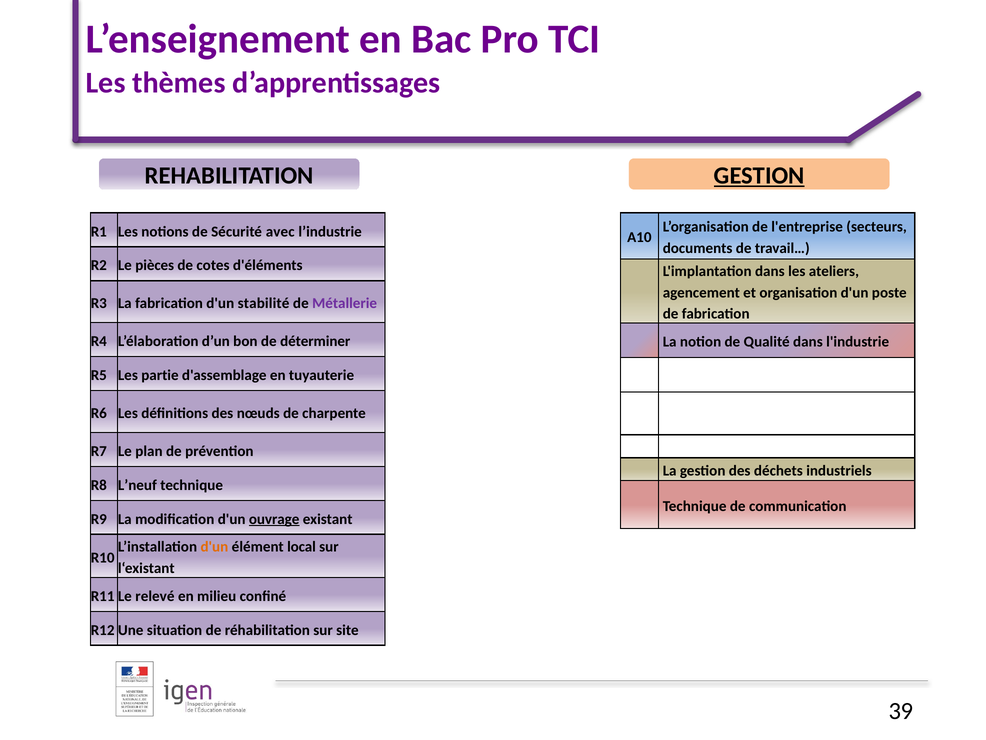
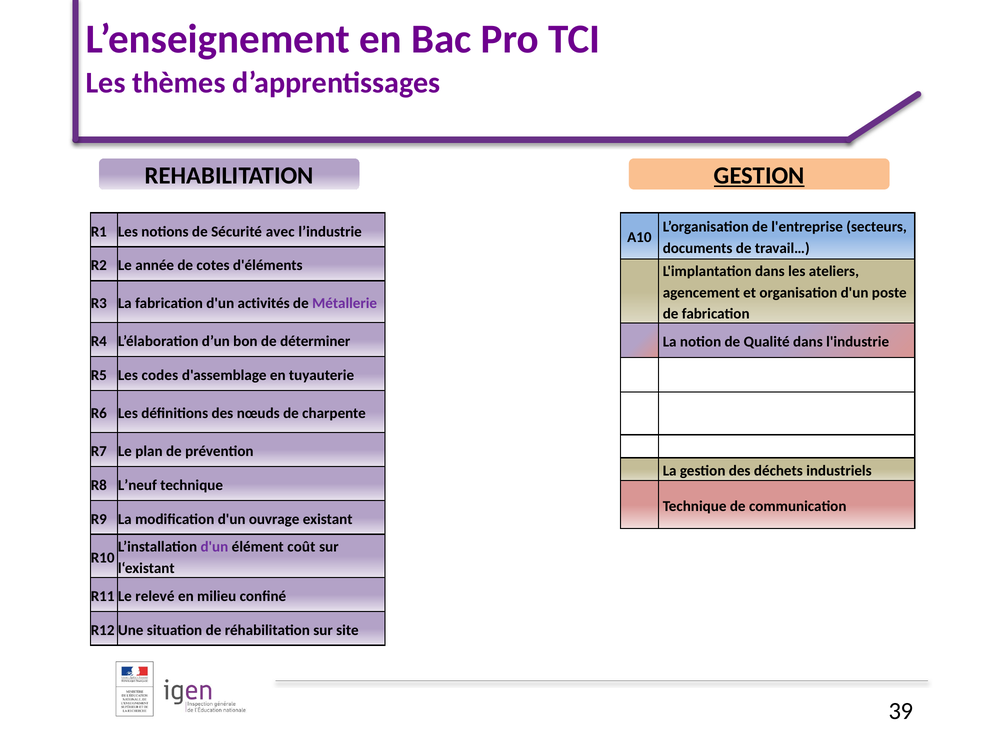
pièces: pièces -> année (155, 265)
stabilité: stabilité -> activités (264, 303)
partie: partie -> codes (160, 375)
ouvrage underline: present -> none (274, 519)
d'un colour: orange -> purple (214, 547)
élément local: local -> coût (301, 547)
